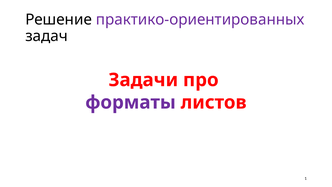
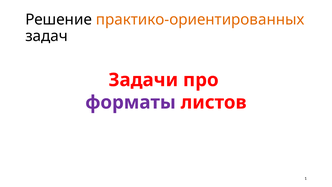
практико-ориентированных colour: purple -> orange (200, 20)
